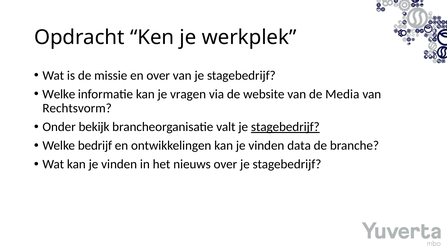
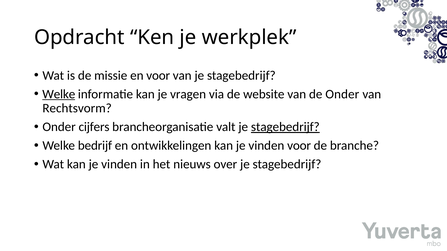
en over: over -> voor (158, 76)
Welke underline: none -> present (59, 94)
de Media: Media -> Onder (342, 94)
bekijk: bekijk -> cijfers (94, 127)
vinden data: data -> voor (299, 146)
